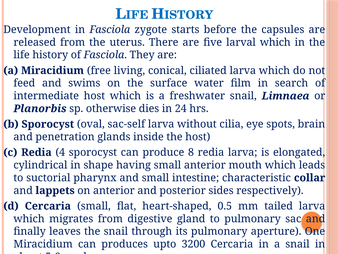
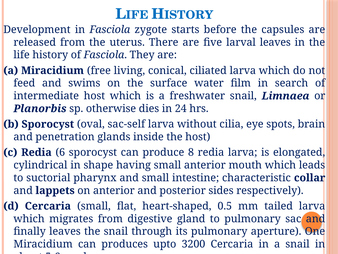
larval which: which -> leaves (275, 42)
4: 4 -> 6 (60, 152)
